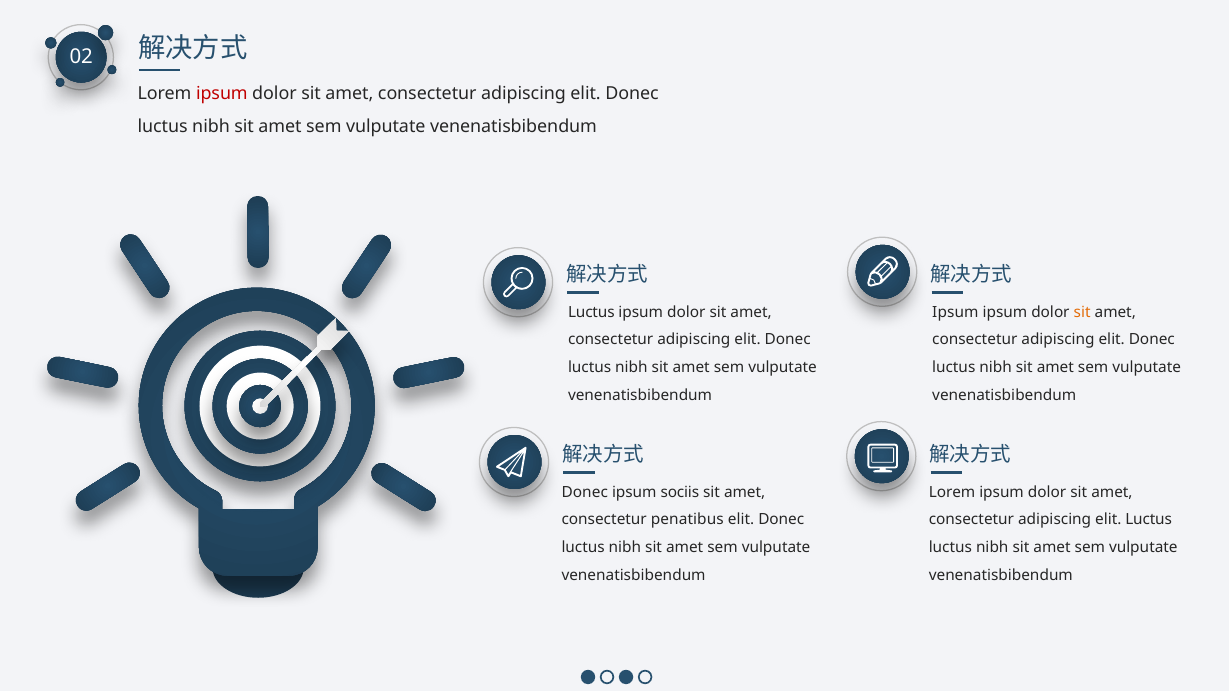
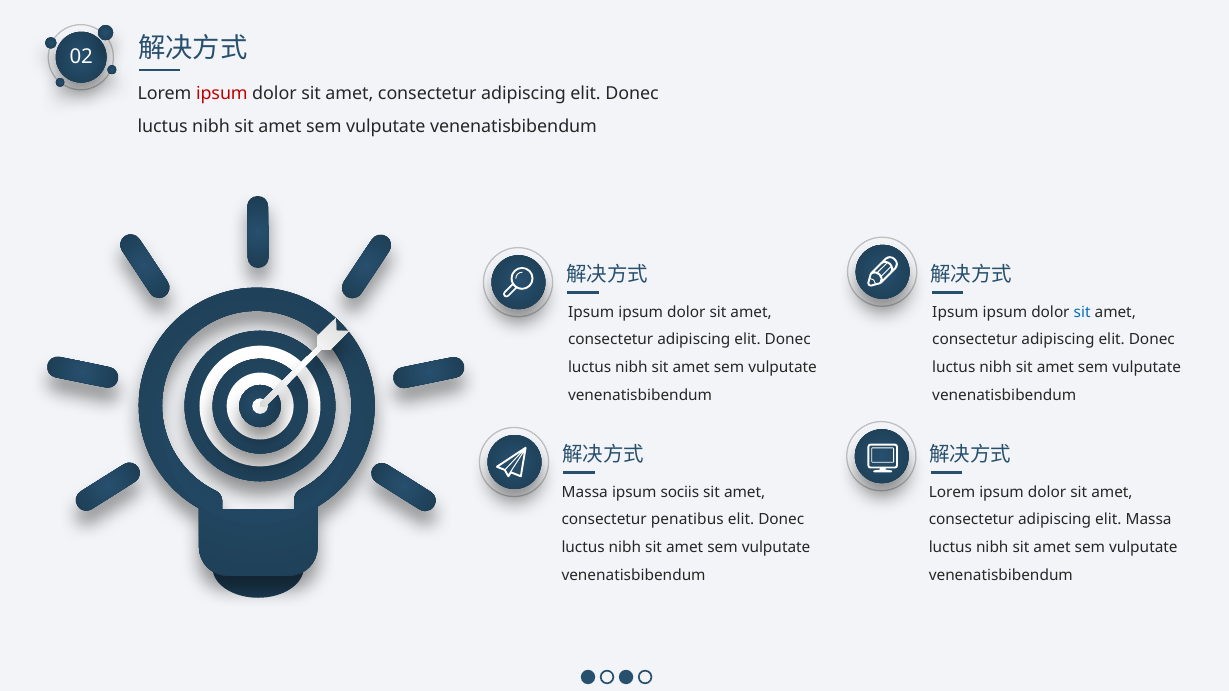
Luctus: Luctus -> Ipsum (591, 312)
sit colour: orange -> blue (1082, 312)
Donec: Donec -> Massa (585, 492)
elit Luctus: Luctus -> Massa (1149, 520)
